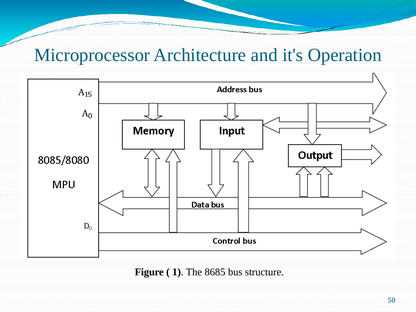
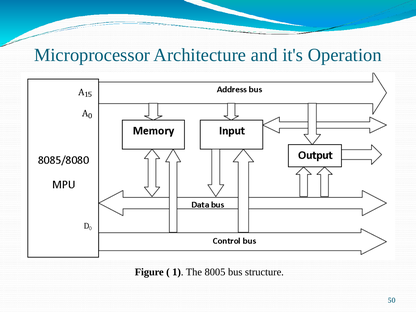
8685: 8685 -> 8005 (215, 272)
